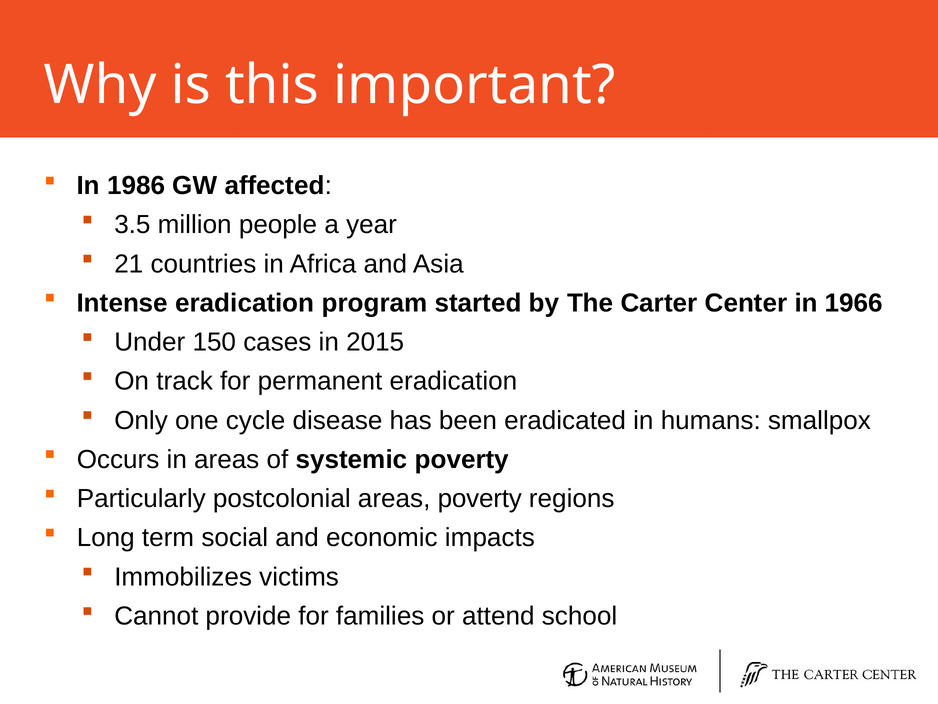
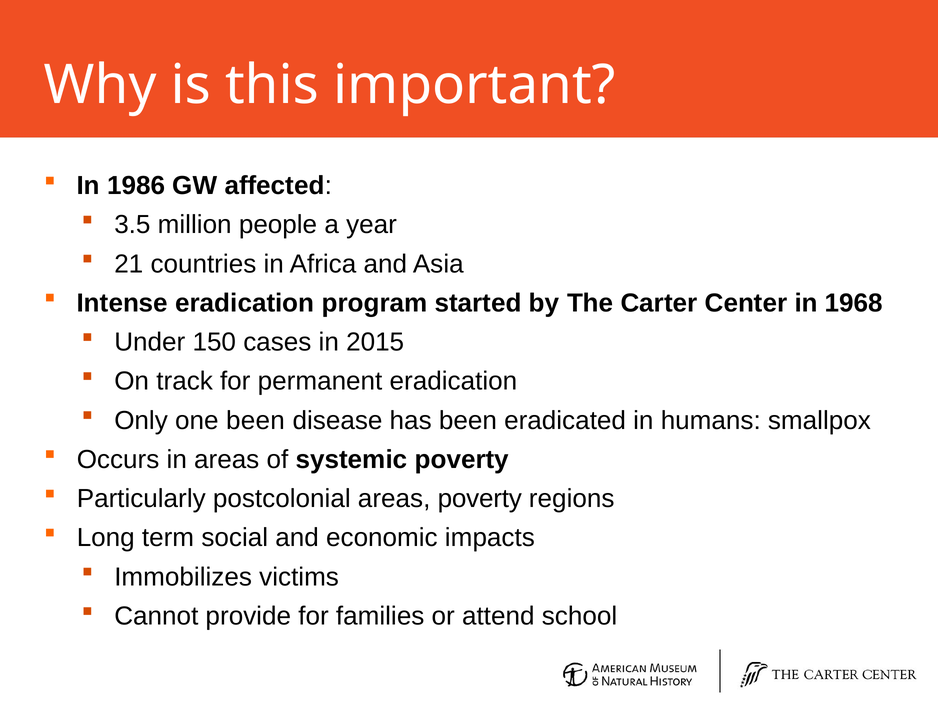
1966: 1966 -> 1968 (854, 303)
one cycle: cycle -> been (255, 420)
